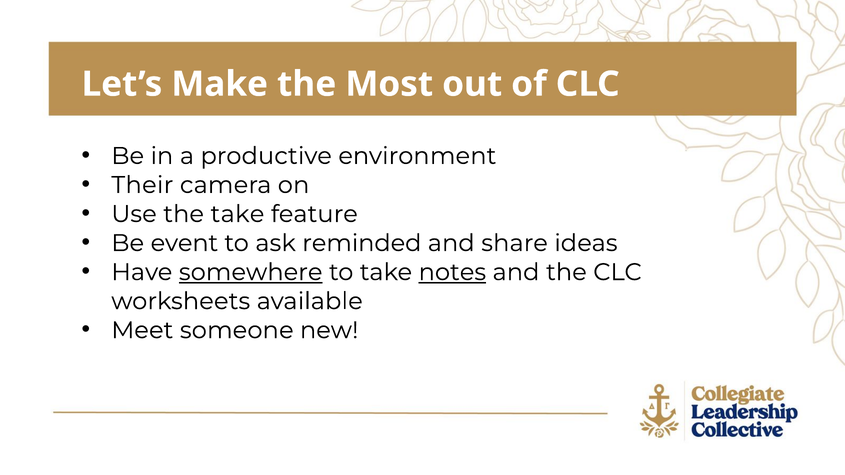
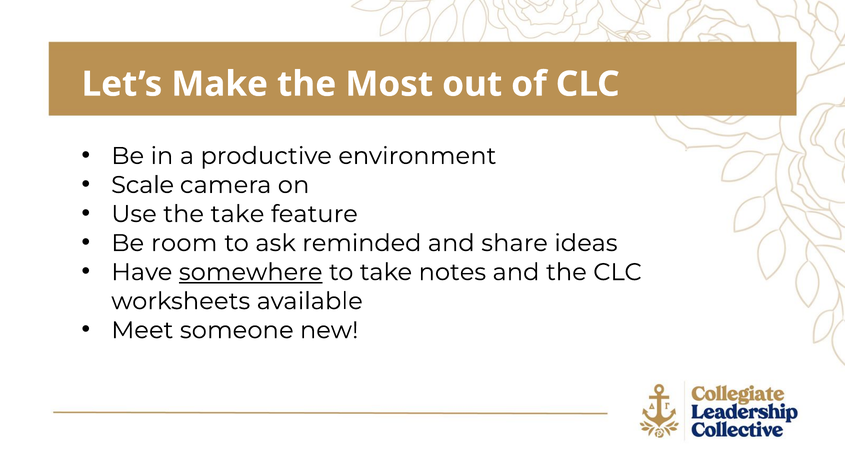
Their: Their -> Scale (143, 185)
event: event -> room (184, 243)
notes underline: present -> none (452, 272)
